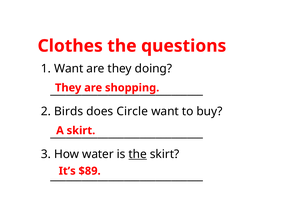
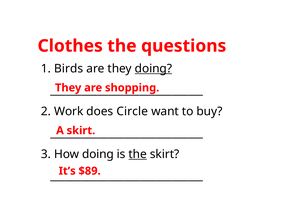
1 Want: Want -> Birds (69, 69)
doing underline: none -> present (153, 69)
Birds: Birds -> Work (69, 111)
How water: water -> doing (98, 154)
